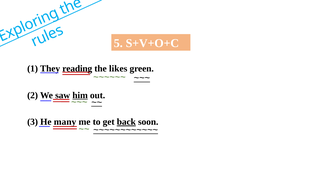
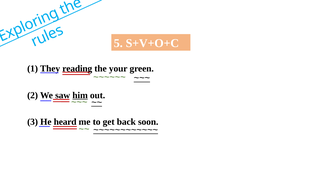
likes: likes -> your (118, 69)
many: many -> heard (65, 122)
back underline: present -> none (126, 122)
